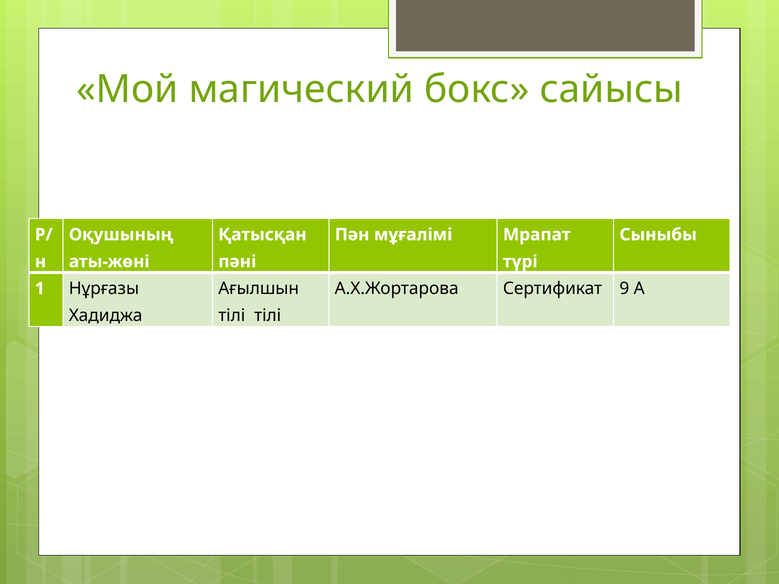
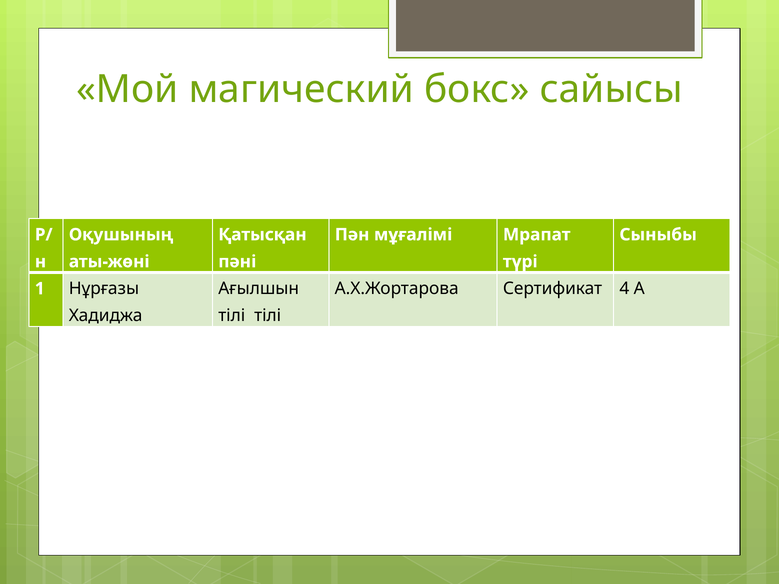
9: 9 -> 4 (624, 289)
